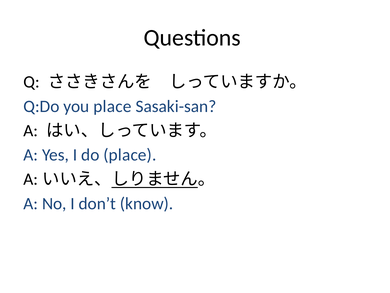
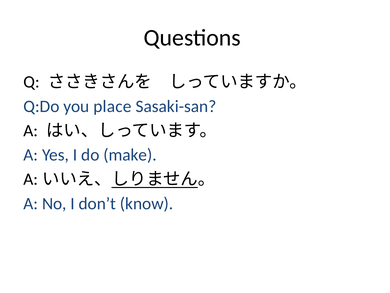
do place: place -> make (130, 155)
